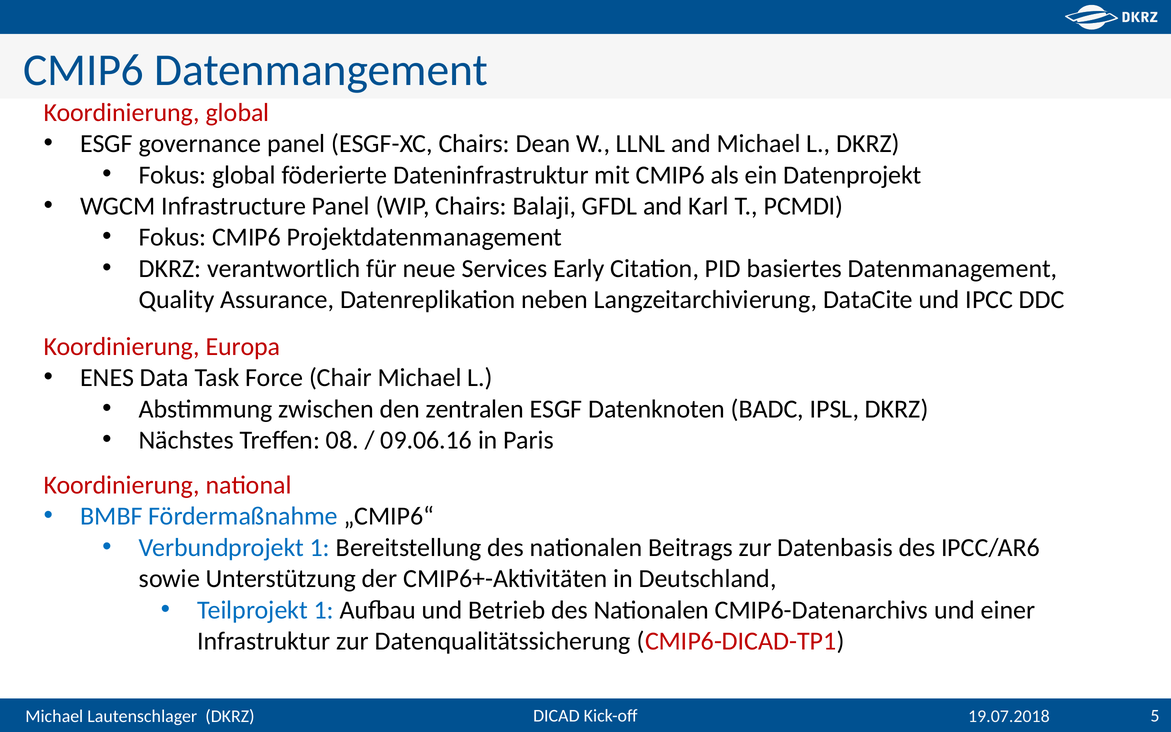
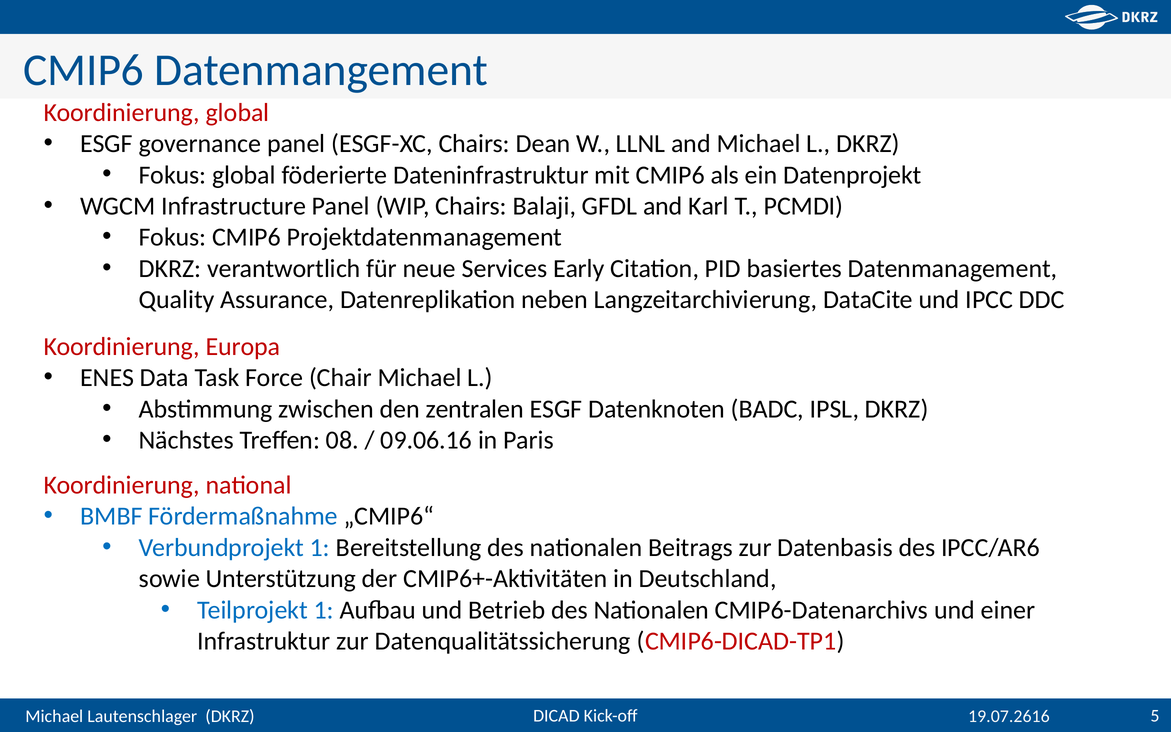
19.07.2018: 19.07.2018 -> 19.07.2616 (1009, 716)
